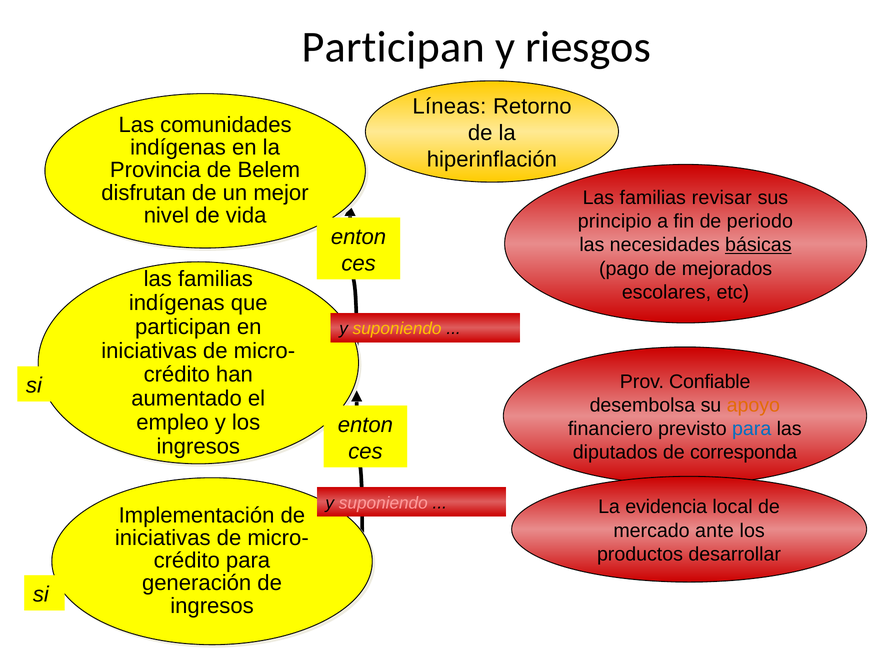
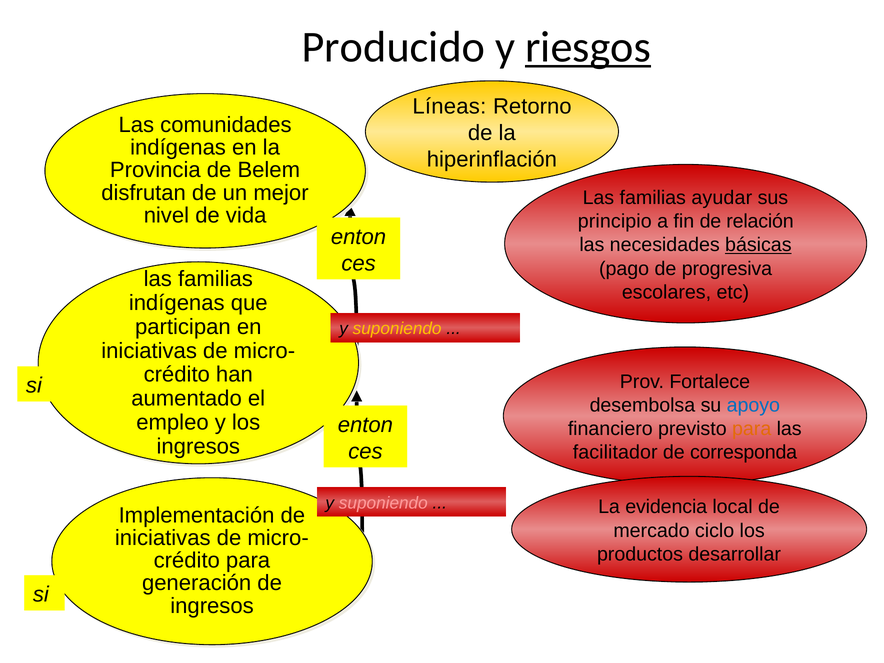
Participan: Participan -> Producido (393, 47)
riesgos underline: none -> present (588, 47)
revisar: revisar -> ayudar (722, 198)
periodo: periodo -> relación (760, 221)
mejorados: mejorados -> progresiva (727, 269)
Confiable: Confiable -> Fortalece (710, 382)
apoyo colour: orange -> blue (753, 405)
para colour: blue -> orange (752, 429)
diputados: diputados -> facilitador (615, 452)
ante: ante -> ciclo (715, 531)
